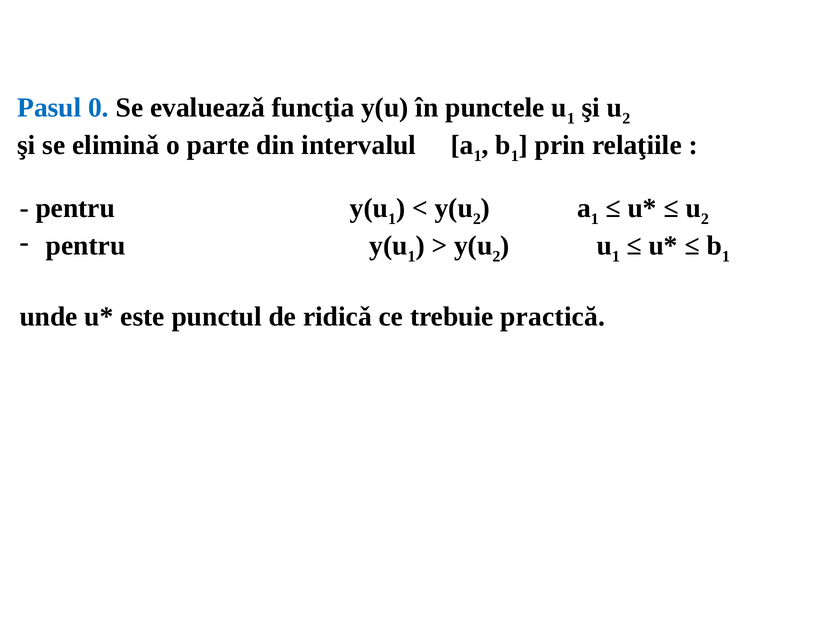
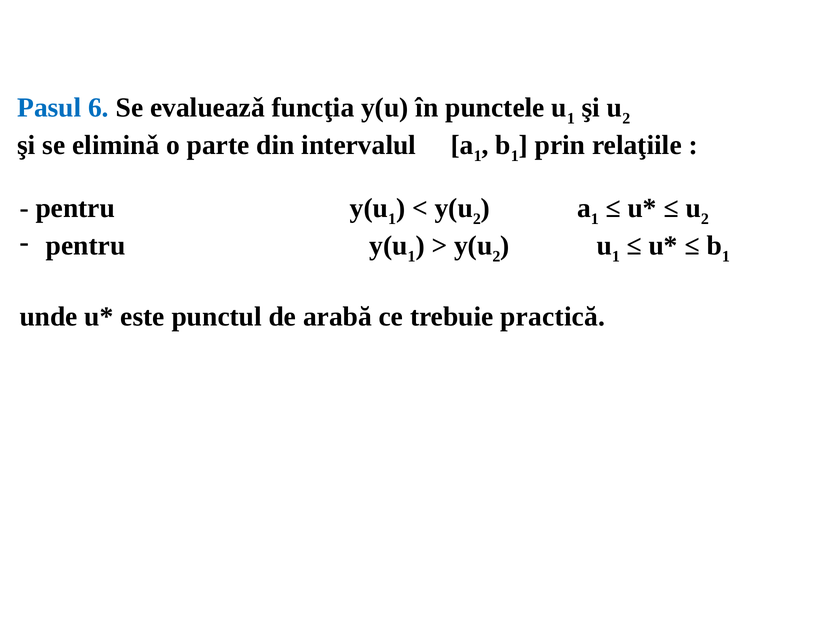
0: 0 -> 6 (99, 107)
ridicǎ: ridicǎ -> arabă (337, 316)
